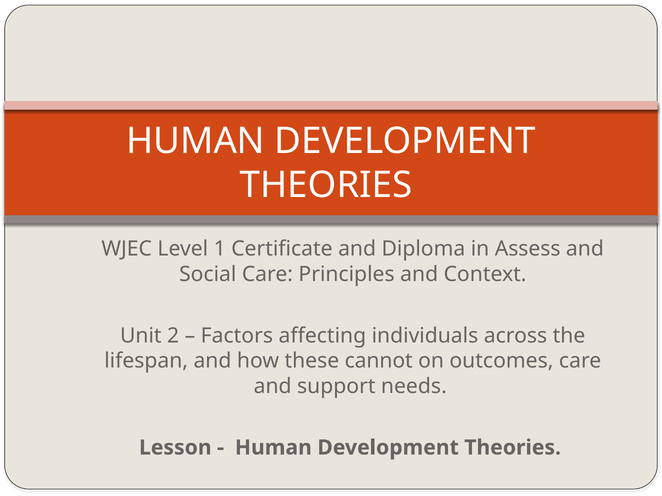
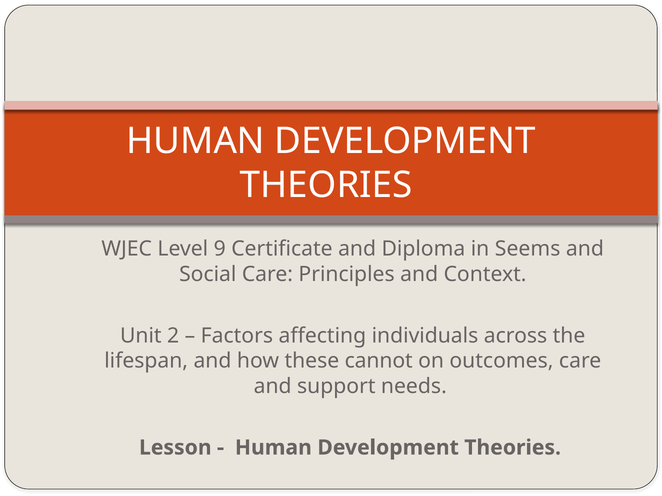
1: 1 -> 9 (220, 249)
Assess: Assess -> Seems (528, 249)
